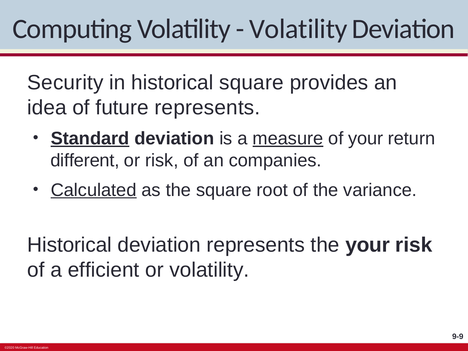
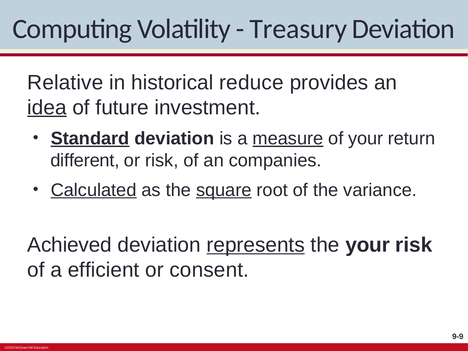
Volatility: Volatility -> Treasury (298, 29)
Security: Security -> Relative (65, 83)
historical square: square -> reduce (251, 83)
idea underline: none -> present (47, 108)
future represents: represents -> investment (208, 108)
square underline: none -> present (224, 190)
Historical: Historical -> Achieved (70, 245)
represents underline: none -> present (256, 245)
or volatility: volatility -> consent (209, 270)
